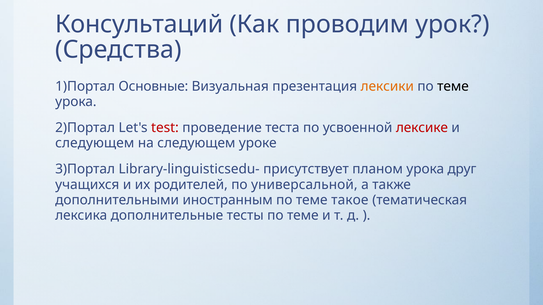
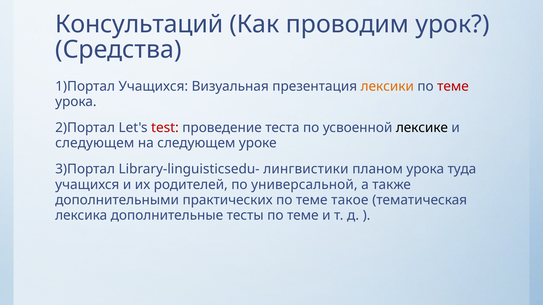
1)Портал Основные: Основные -> Учащихся (153, 86)
теме colour: black -> red (453, 86)
лексике colour: red -> black (422, 128)
присутствует: присутствует -> лингвистики (306, 169)
друг: друг -> туда (462, 169)
иностранным: иностранным -> практических (228, 200)
